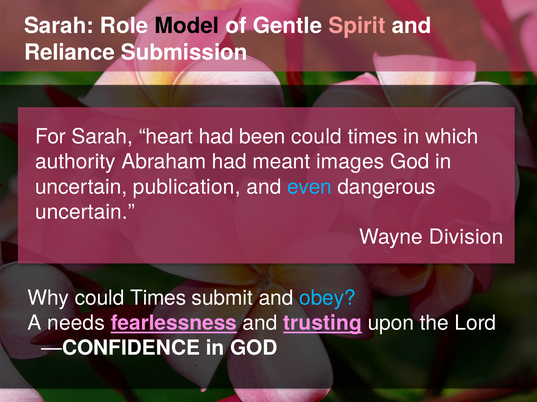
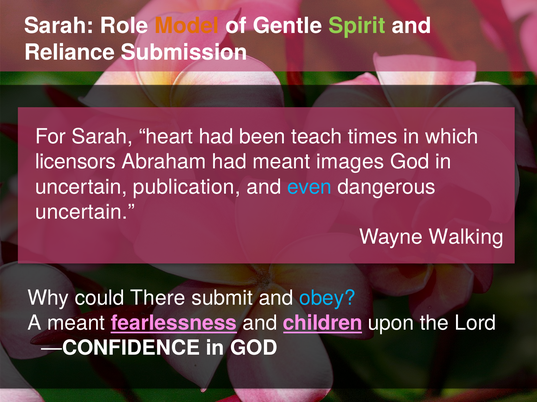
Model colour: black -> orange (187, 26)
Spirit colour: pink -> light green (357, 26)
been could: could -> teach (317, 137)
authority: authority -> licensors (76, 162)
Division: Division -> Walking (466, 237)
Why could Times: Times -> There (158, 299)
A needs: needs -> meant (76, 324)
trusting: trusting -> children (323, 324)
